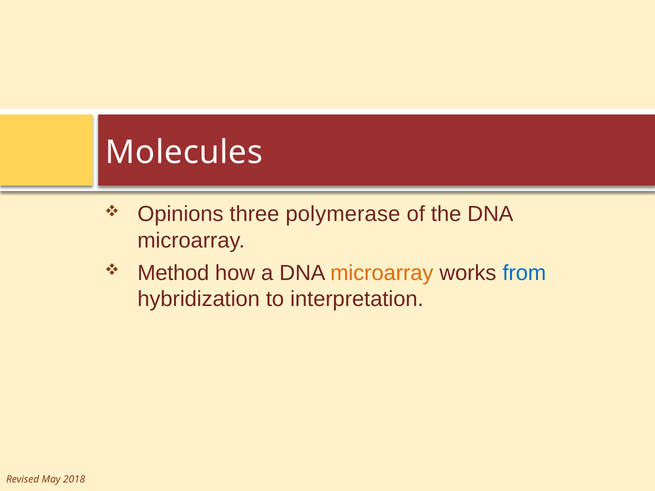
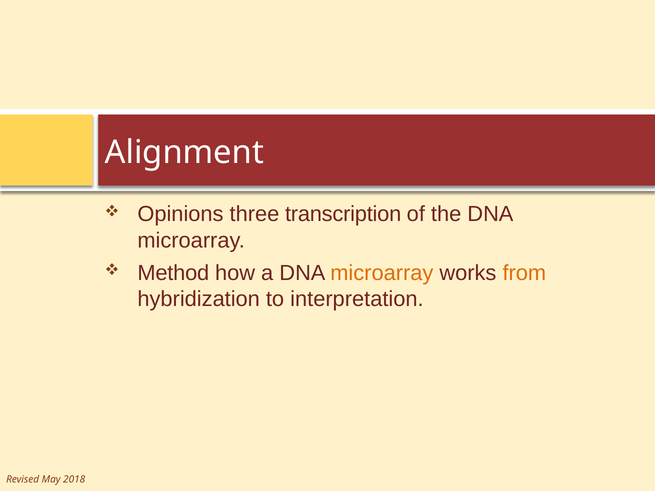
Molecules: Molecules -> Alignment (184, 152)
polymerase: polymerase -> transcription (343, 214)
from colour: blue -> orange (524, 273)
